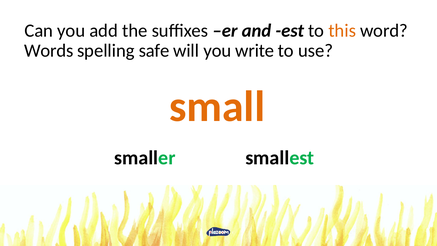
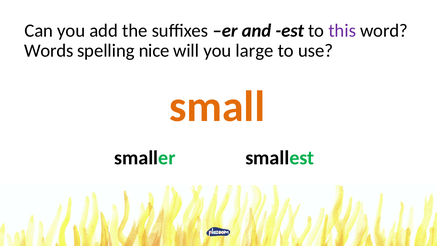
this colour: orange -> purple (342, 31)
safe: safe -> nice (154, 51)
write: write -> large (255, 51)
